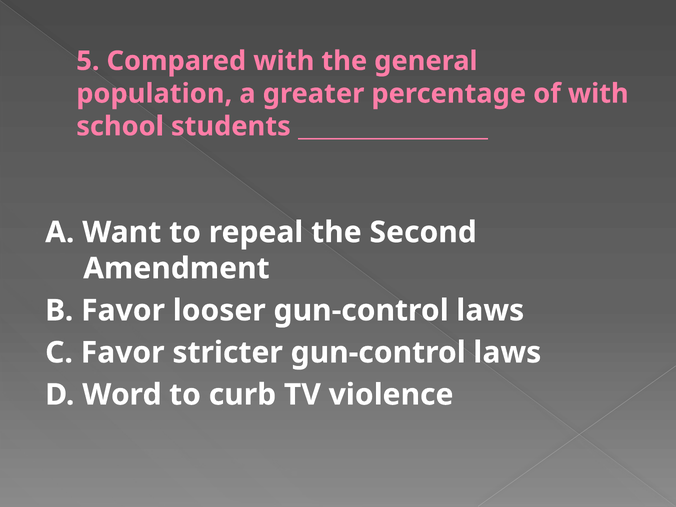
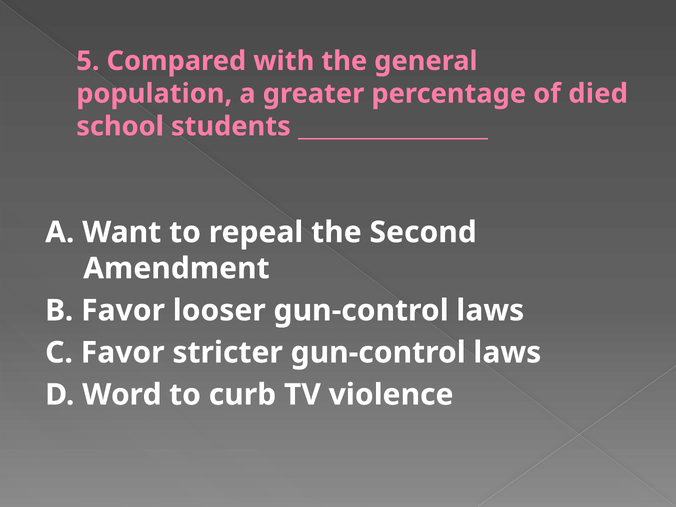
of with: with -> died (598, 94)
